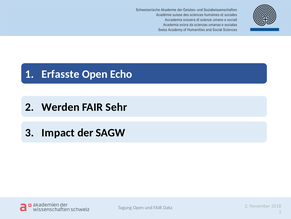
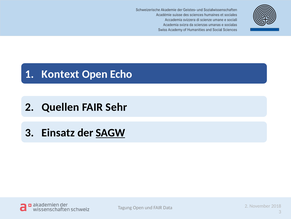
Erfasste: Erfasste -> Kontext (60, 74)
Werden: Werden -> Quellen (60, 107)
Impact: Impact -> Einsatz (58, 132)
SAGW underline: none -> present (110, 132)
